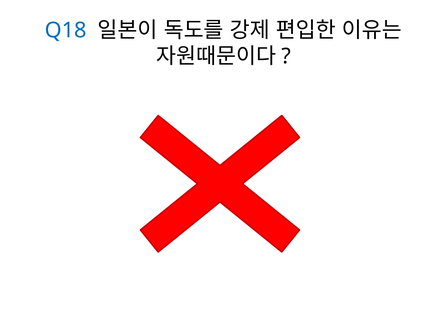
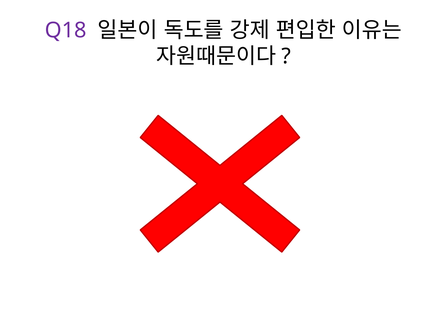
Q18 colour: blue -> purple (66, 30)
